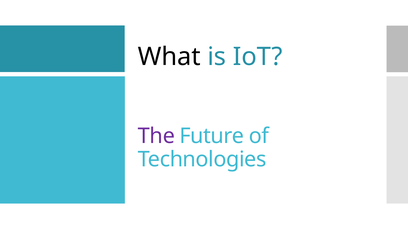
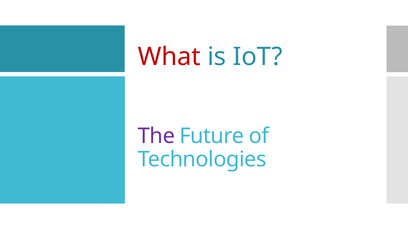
What colour: black -> red (169, 57)
